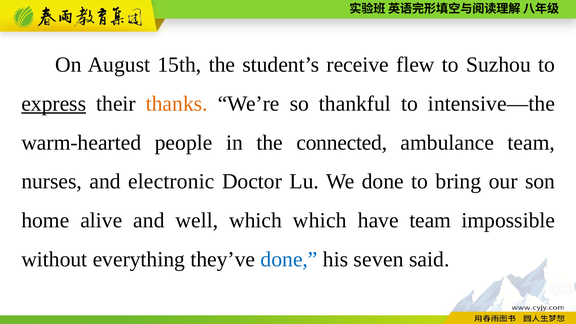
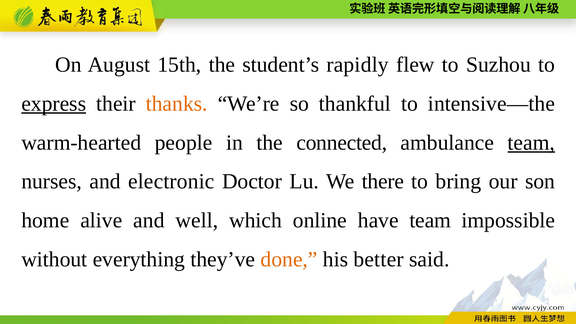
receive: receive -> rapidly (358, 65)
team underline: none -> present (531, 143)
We done: done -> there (383, 182)
which which: which -> online (320, 220)
done colour: blue -> orange (289, 259)
seven: seven -> better (379, 259)
